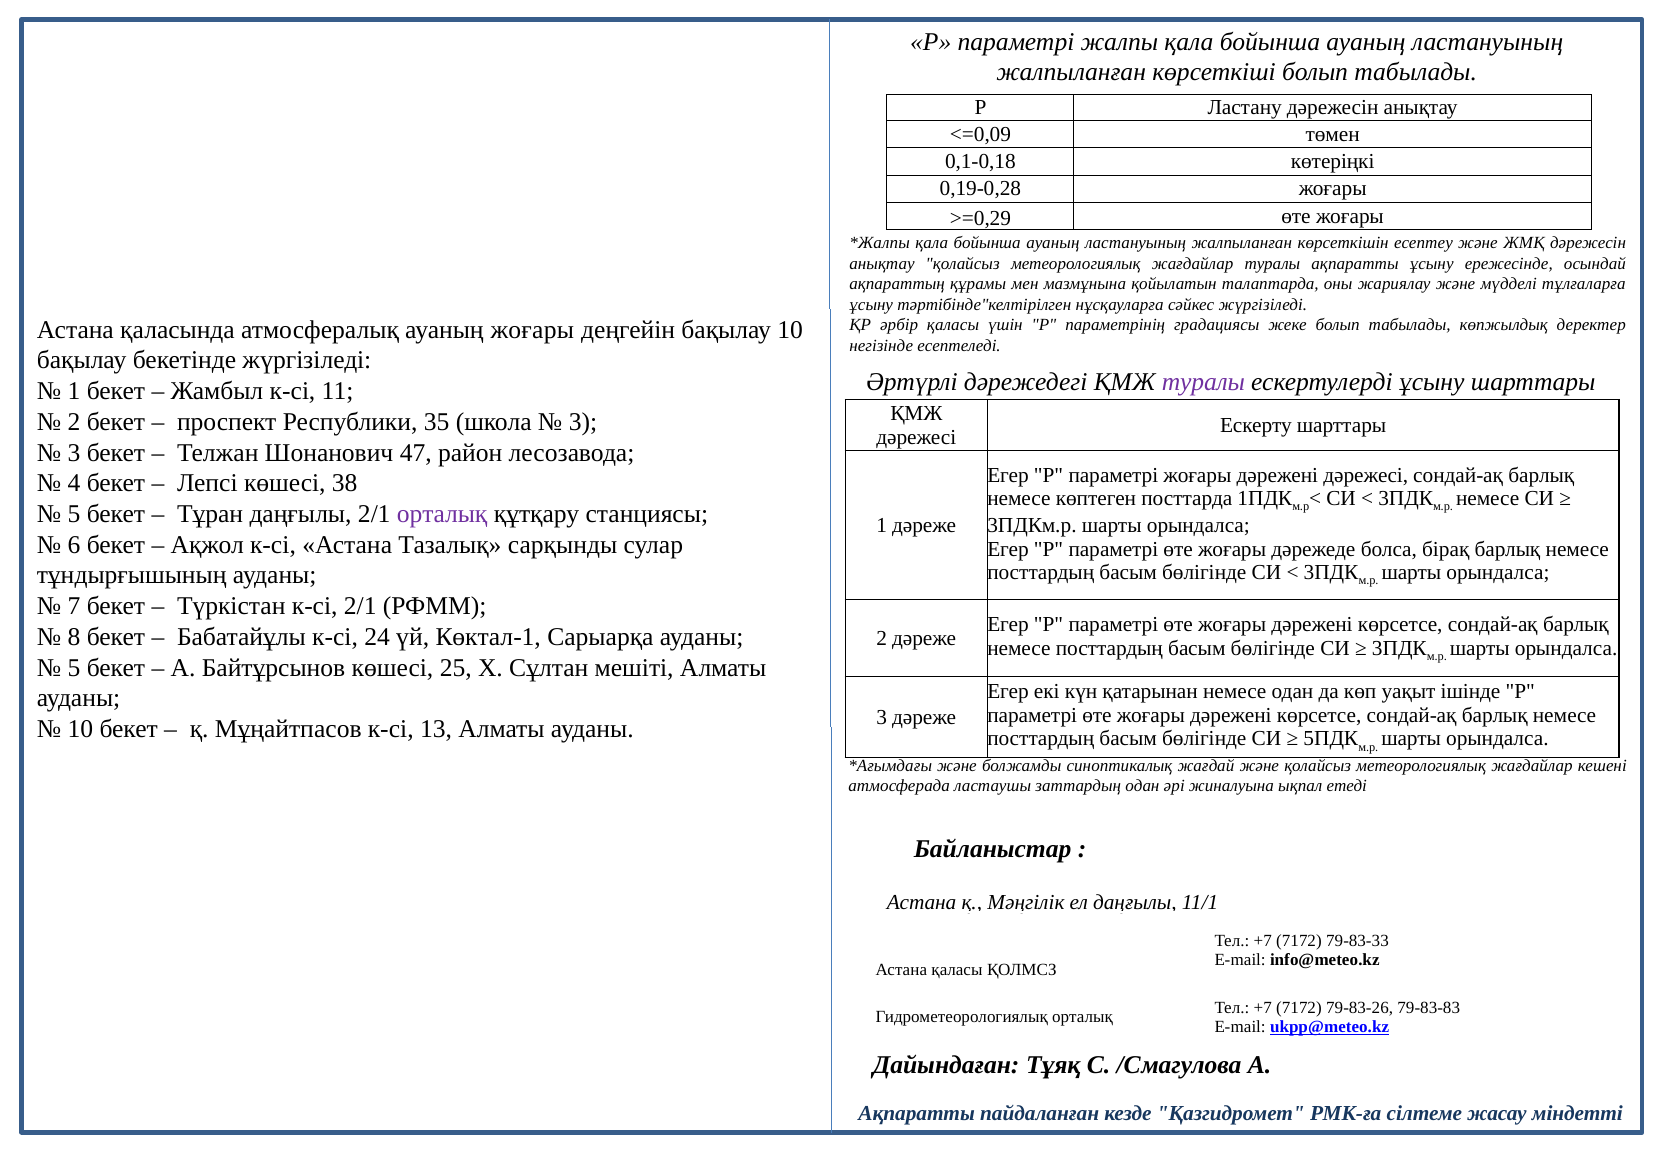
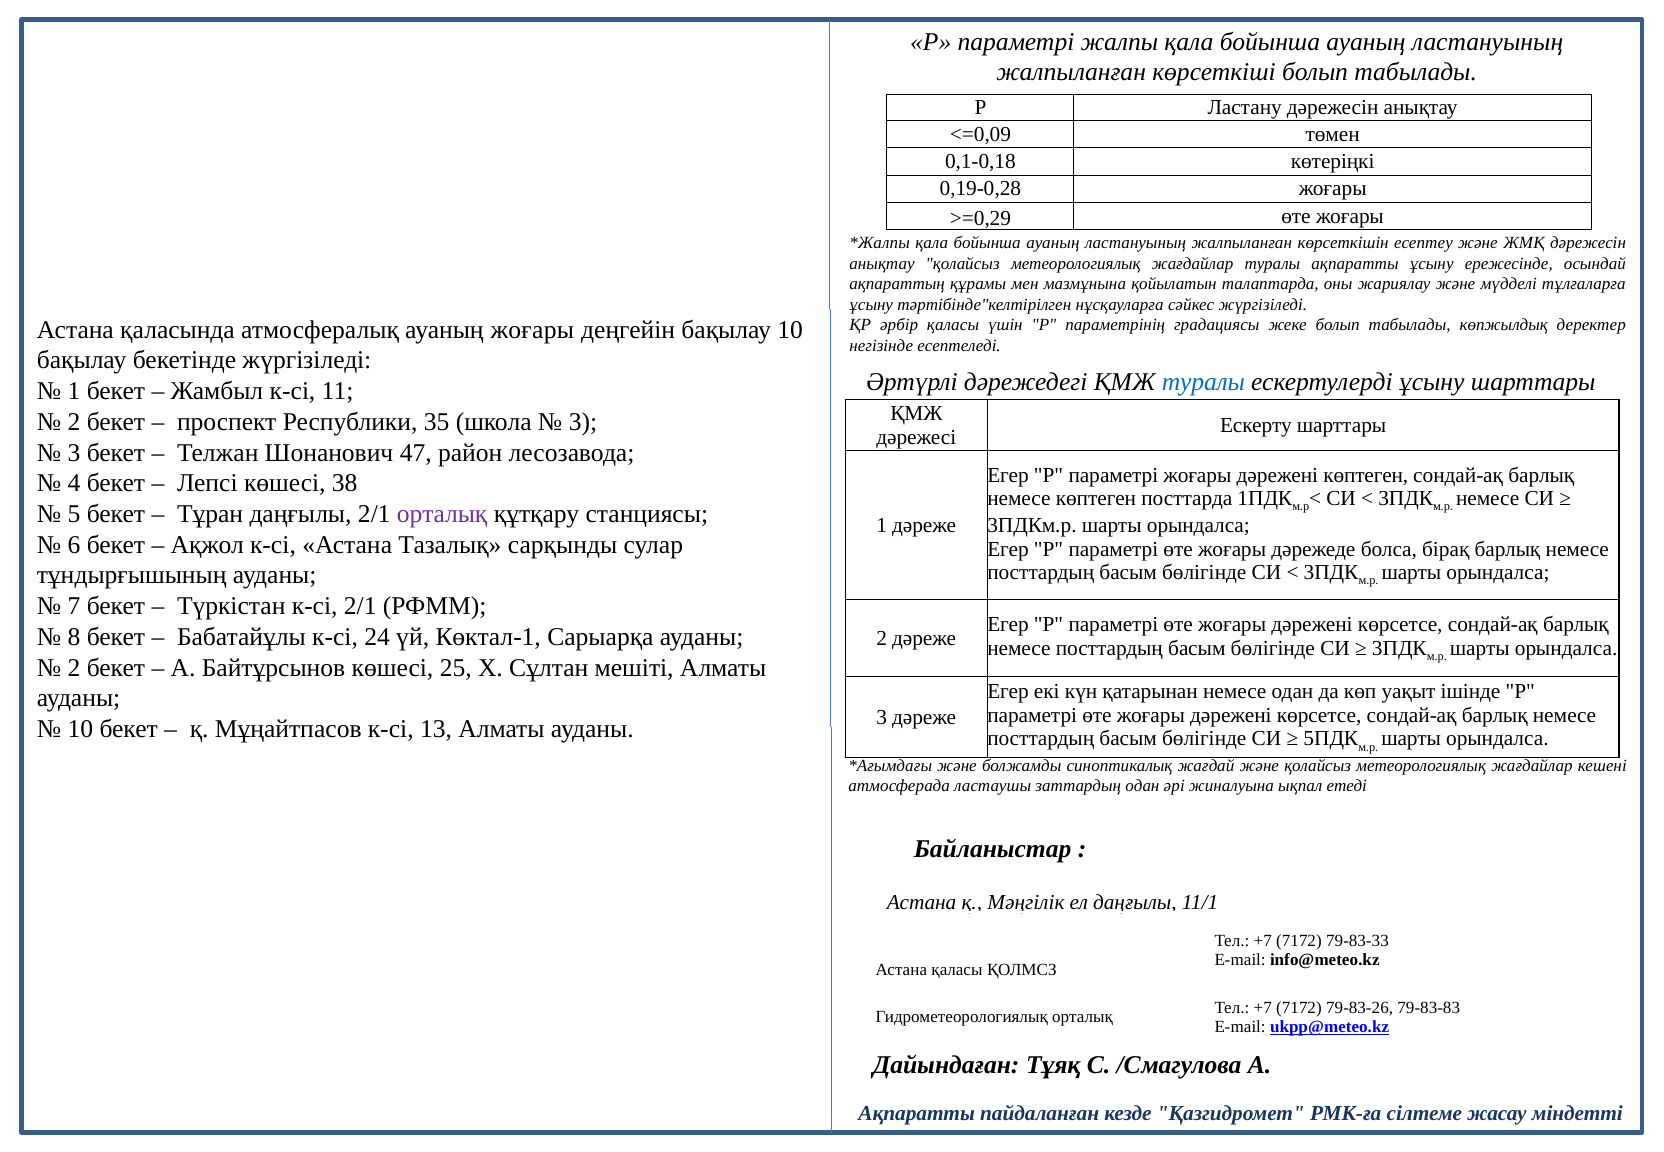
туралы colour: purple -> blue (1203, 382)
дәрежені дәрежесі: дәрежесі -> көптеген (1366, 475)
5: 5 -> 2 (74, 668)
